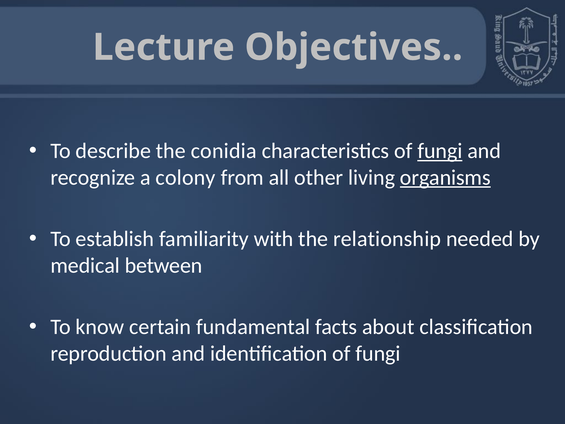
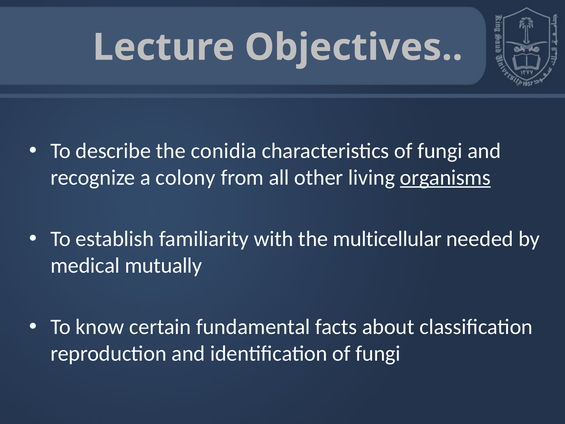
fungi underline: present -> none (440, 151)
relationship: relationship -> multicellular (387, 239)
between: between -> mutually (163, 265)
